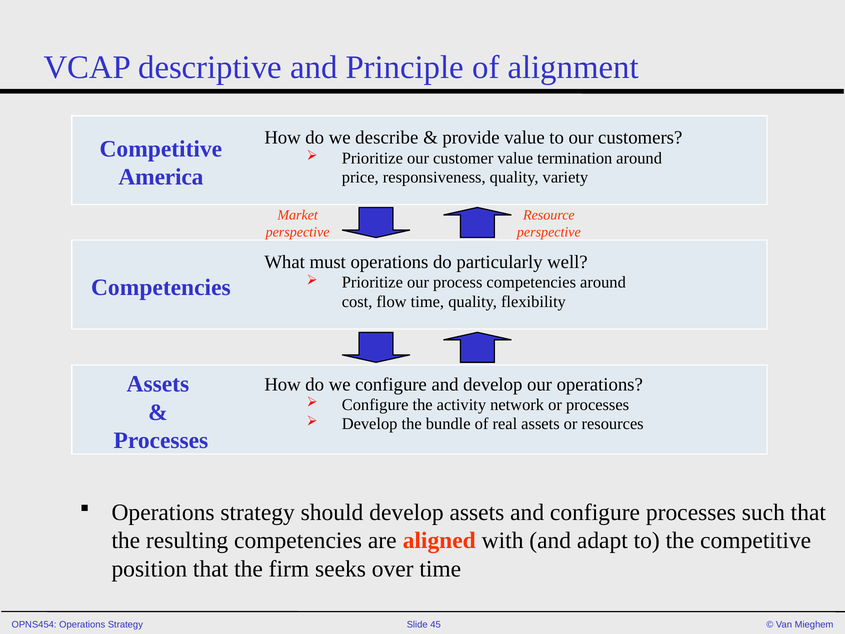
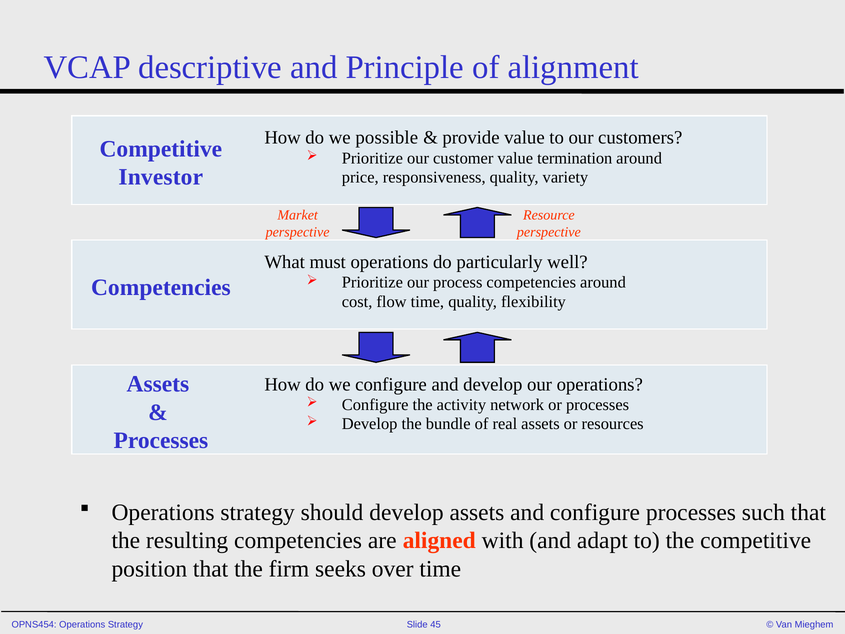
describe: describe -> possible (387, 138)
America: America -> Investor (161, 177)
